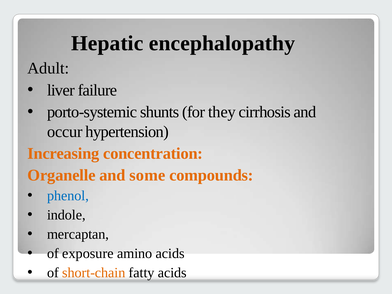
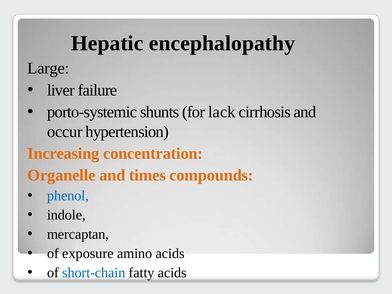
Adult: Adult -> Large (48, 68)
they: they -> lack (222, 112)
some: some -> times (148, 175)
short-chain colour: orange -> blue (94, 273)
